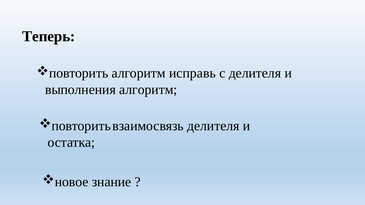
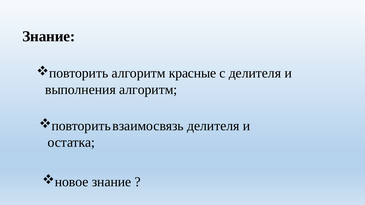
Теперь: Теперь -> Знание (49, 36)
исправь: исправь -> красные (193, 73)
